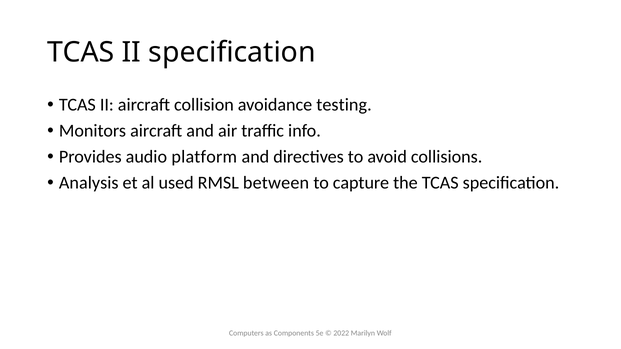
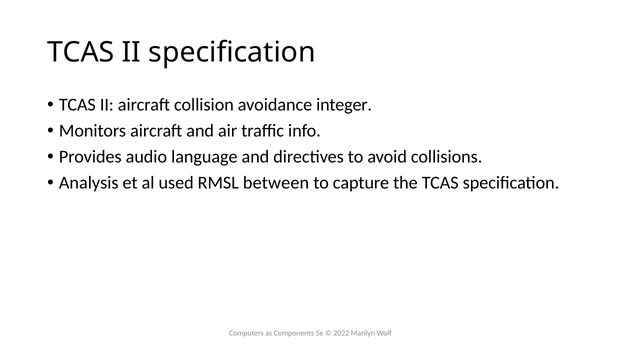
testing: testing -> integer (344, 105)
platform: platform -> language (204, 157)
